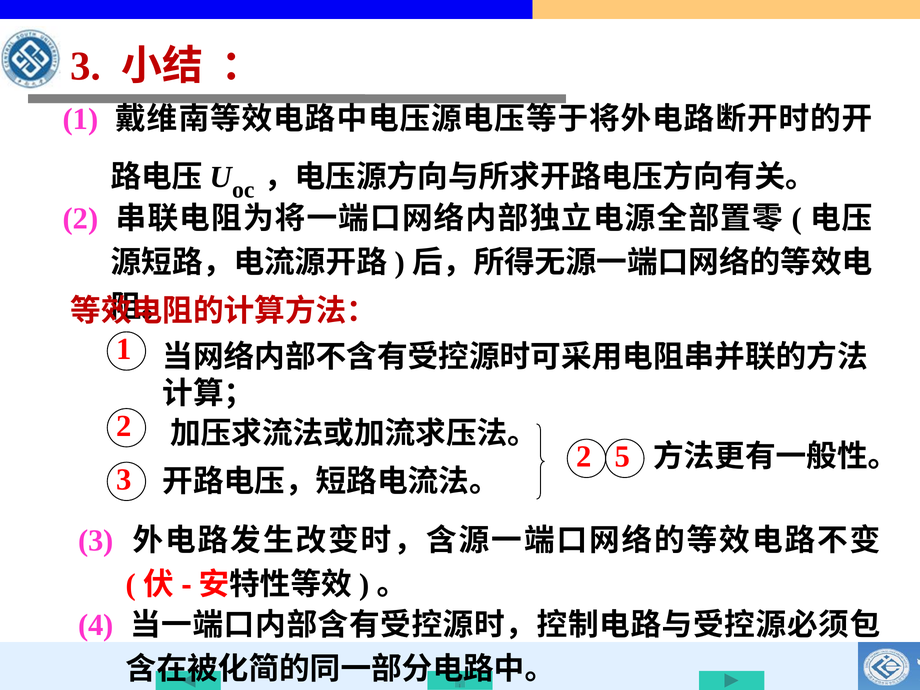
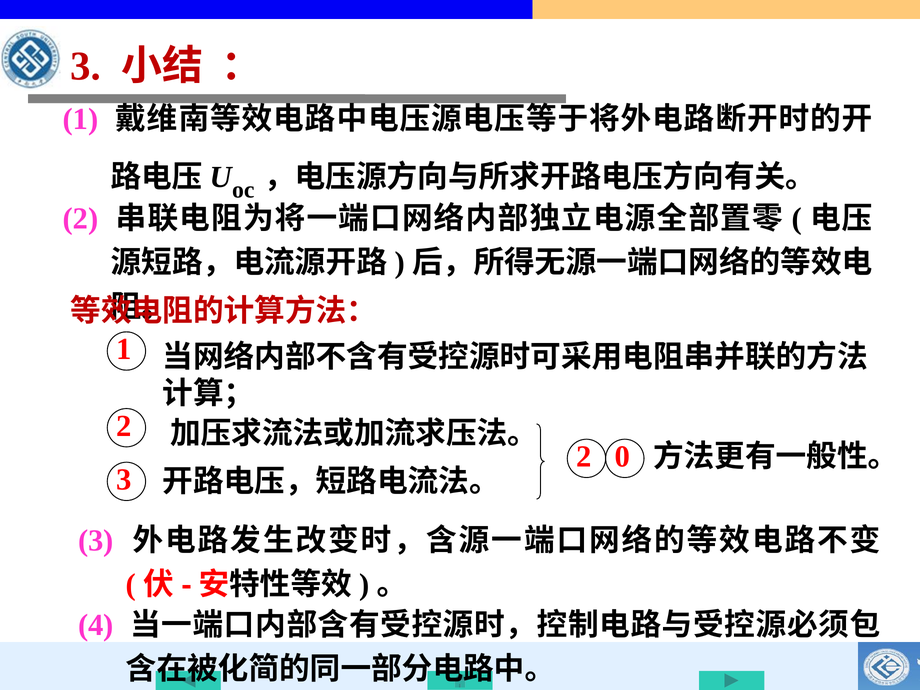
5: 5 -> 0 (622, 457)
